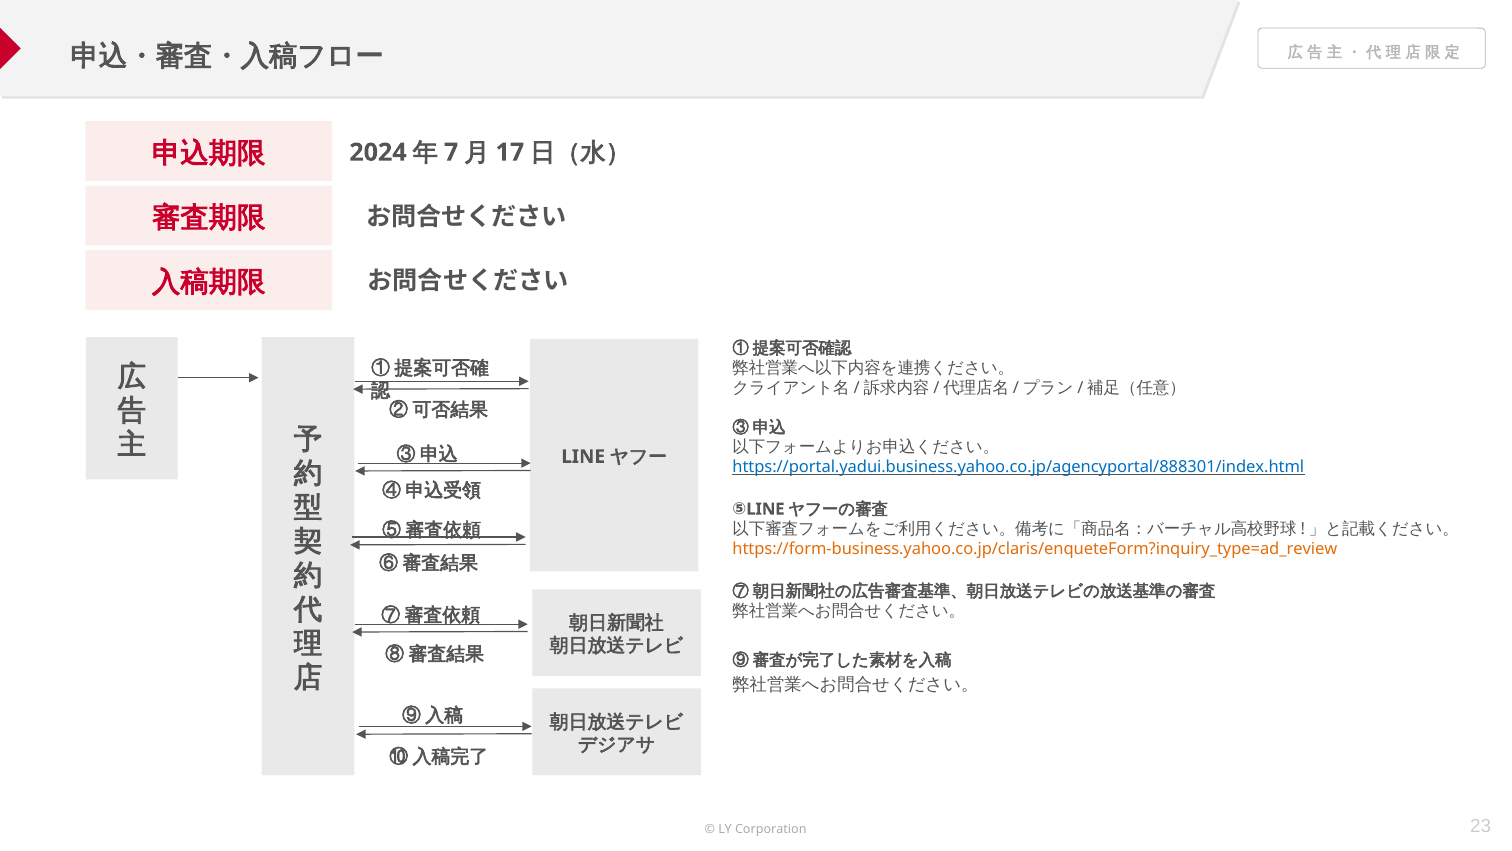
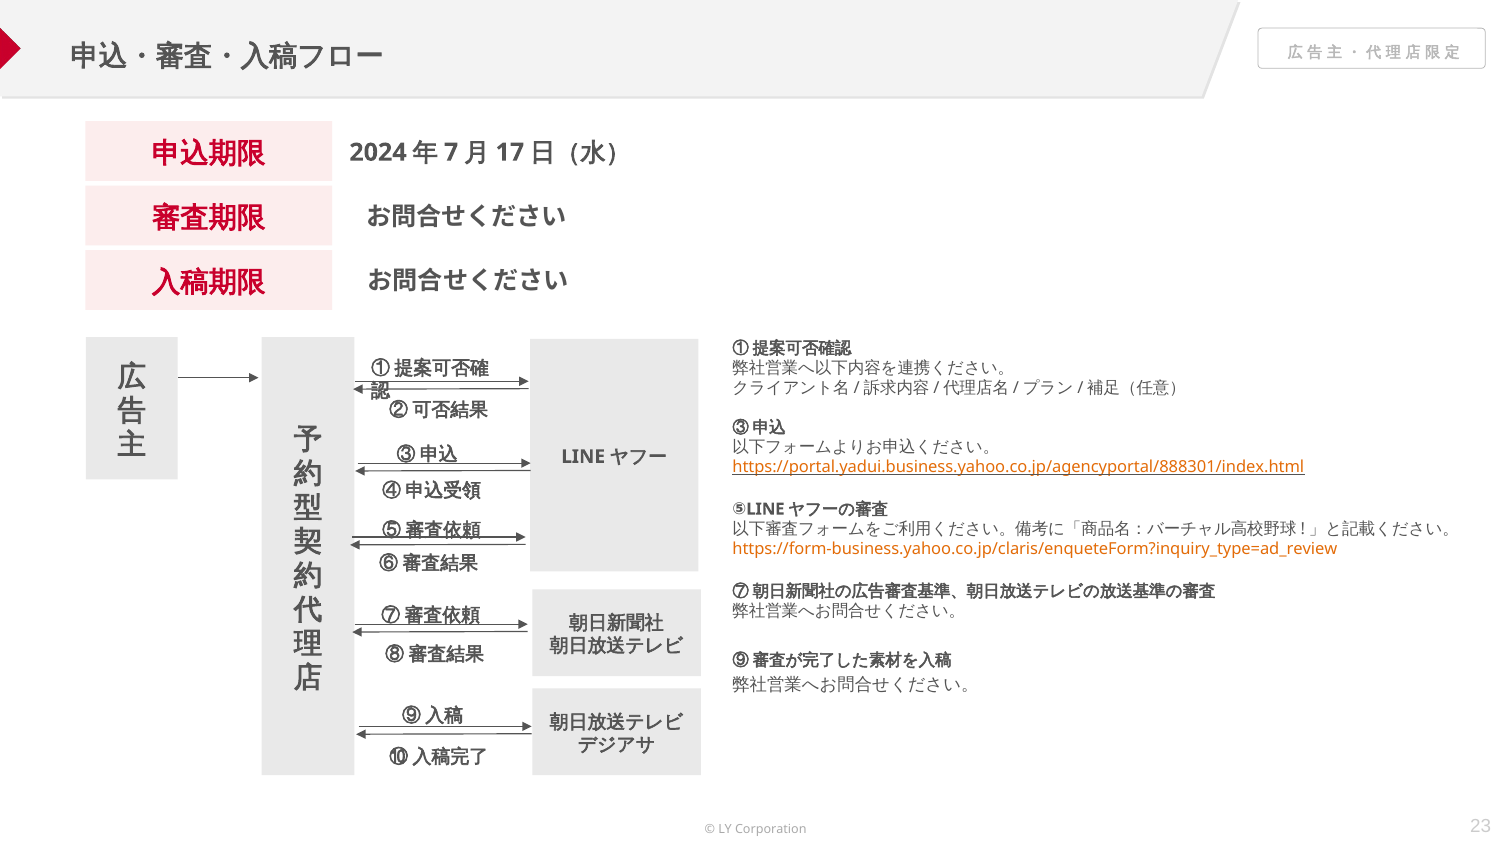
https://portal.yadui.business.yahoo.co.jp/agencyportal/888301/index.html colour: blue -> orange (1018, 467)
